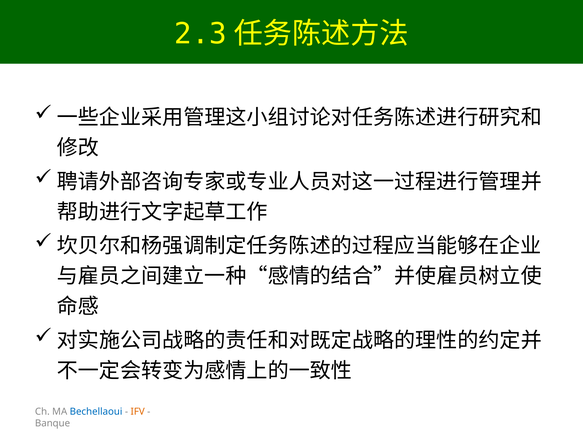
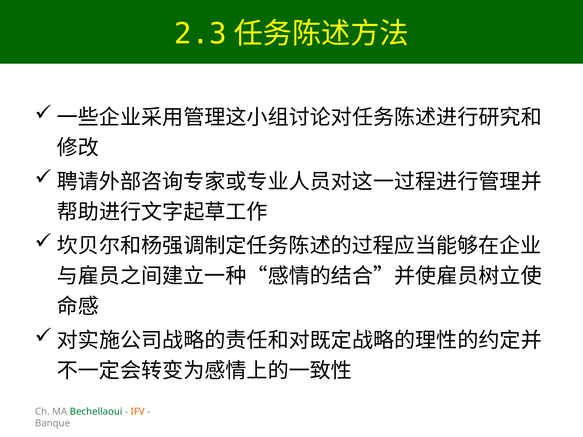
Bechellaoui colour: blue -> green (96, 412)
